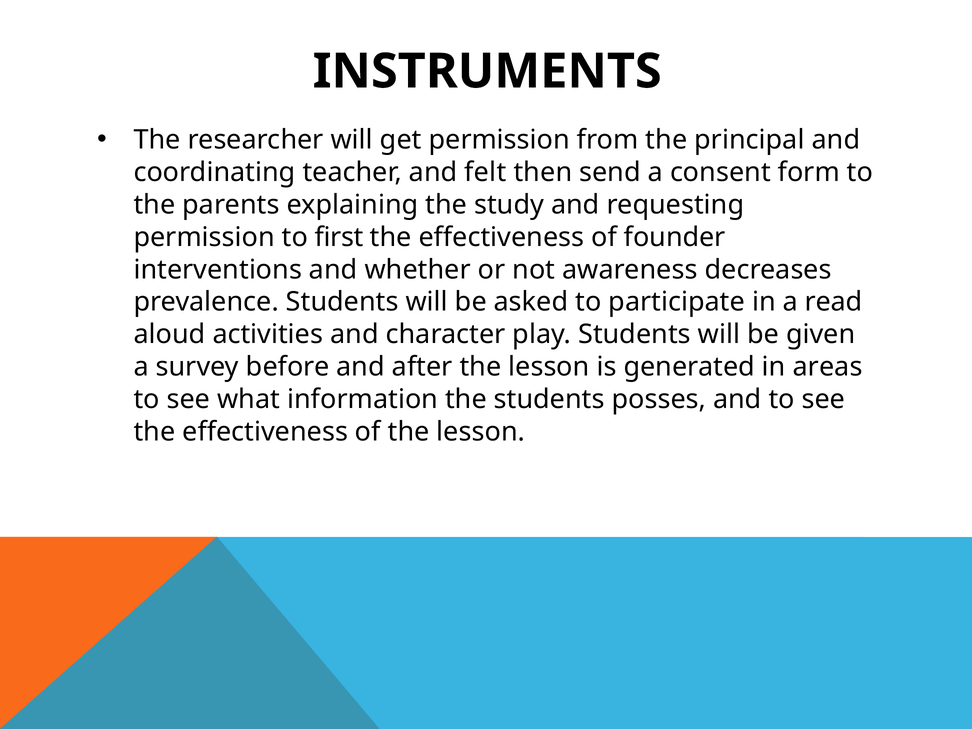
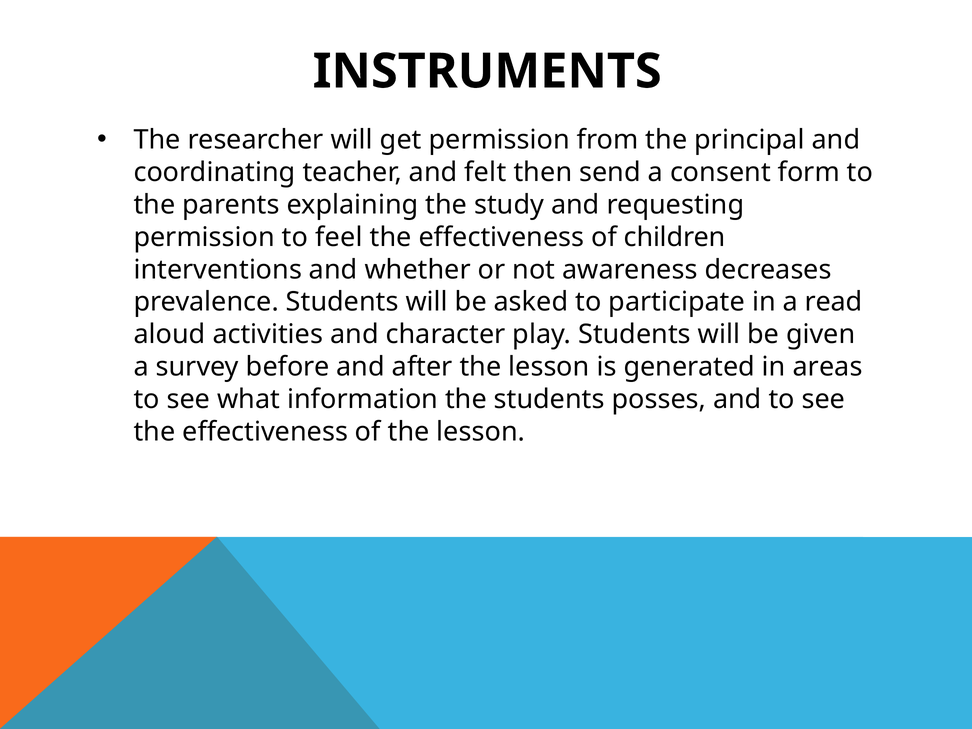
first: first -> feel (339, 237)
founder: founder -> children (675, 237)
